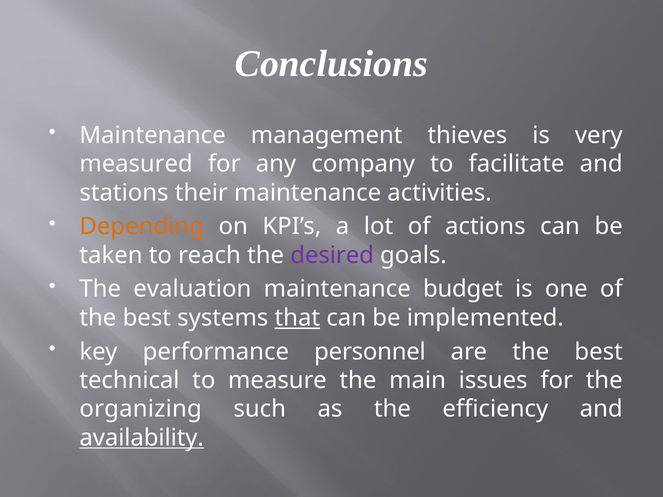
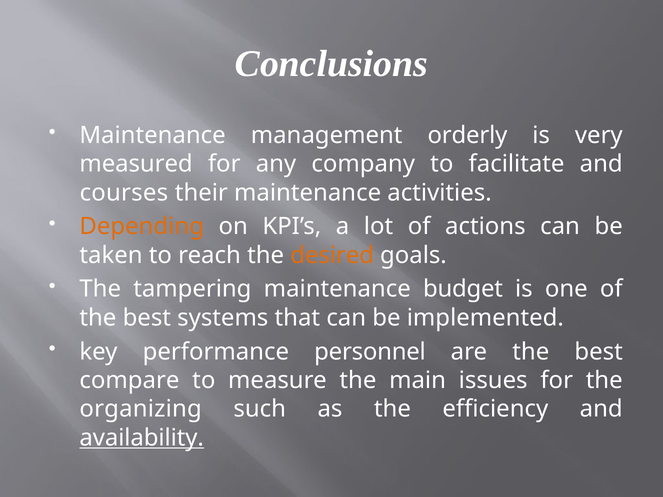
thieves: thieves -> orderly (467, 135)
stations: stations -> courses (124, 193)
desired colour: purple -> orange (332, 255)
evaluation: evaluation -> tampering (192, 289)
that underline: present -> none (297, 318)
technical: technical -> compare (129, 381)
